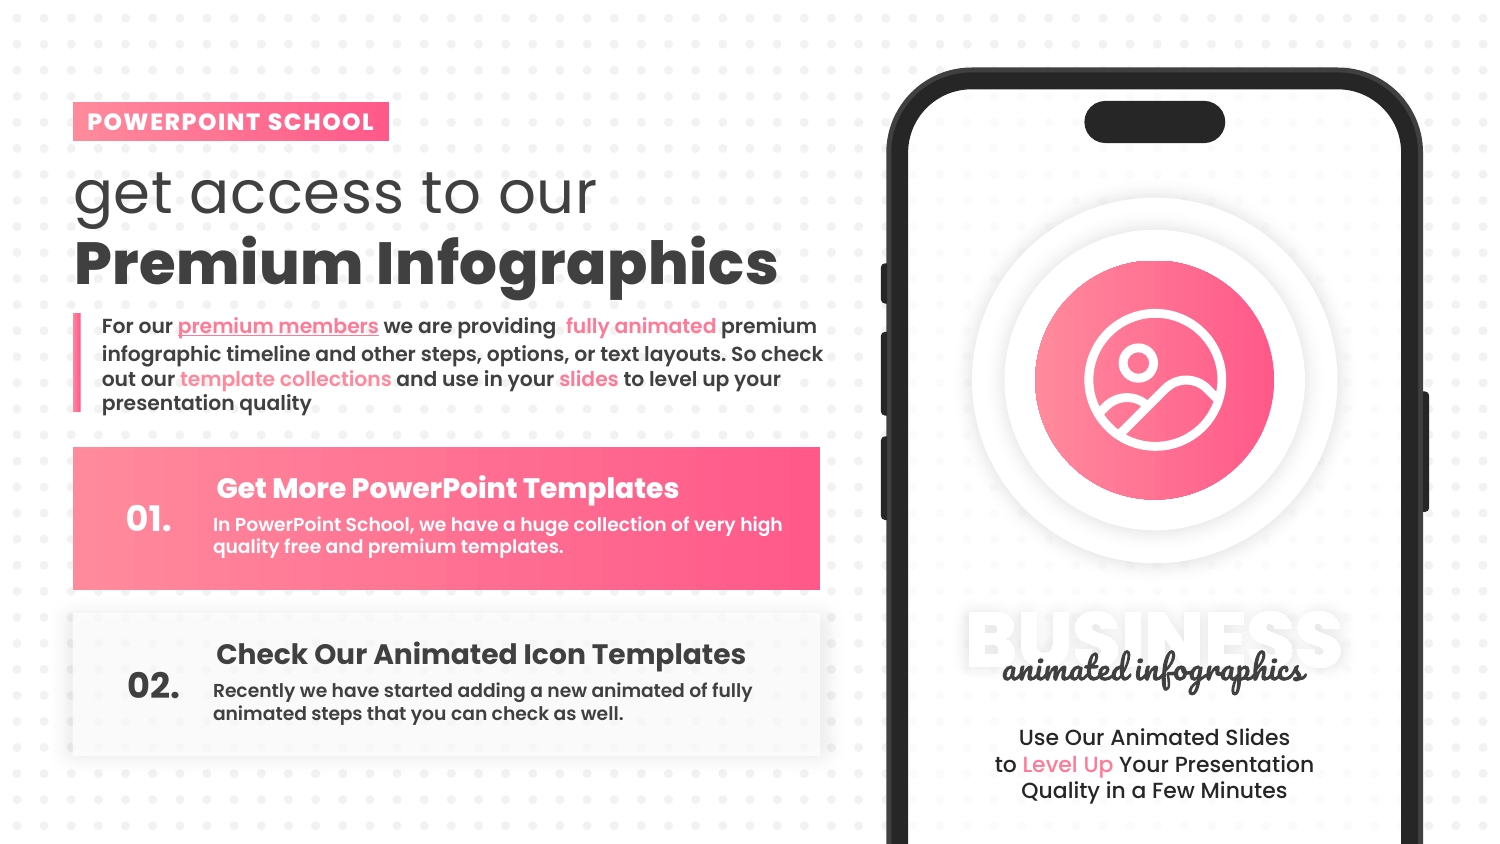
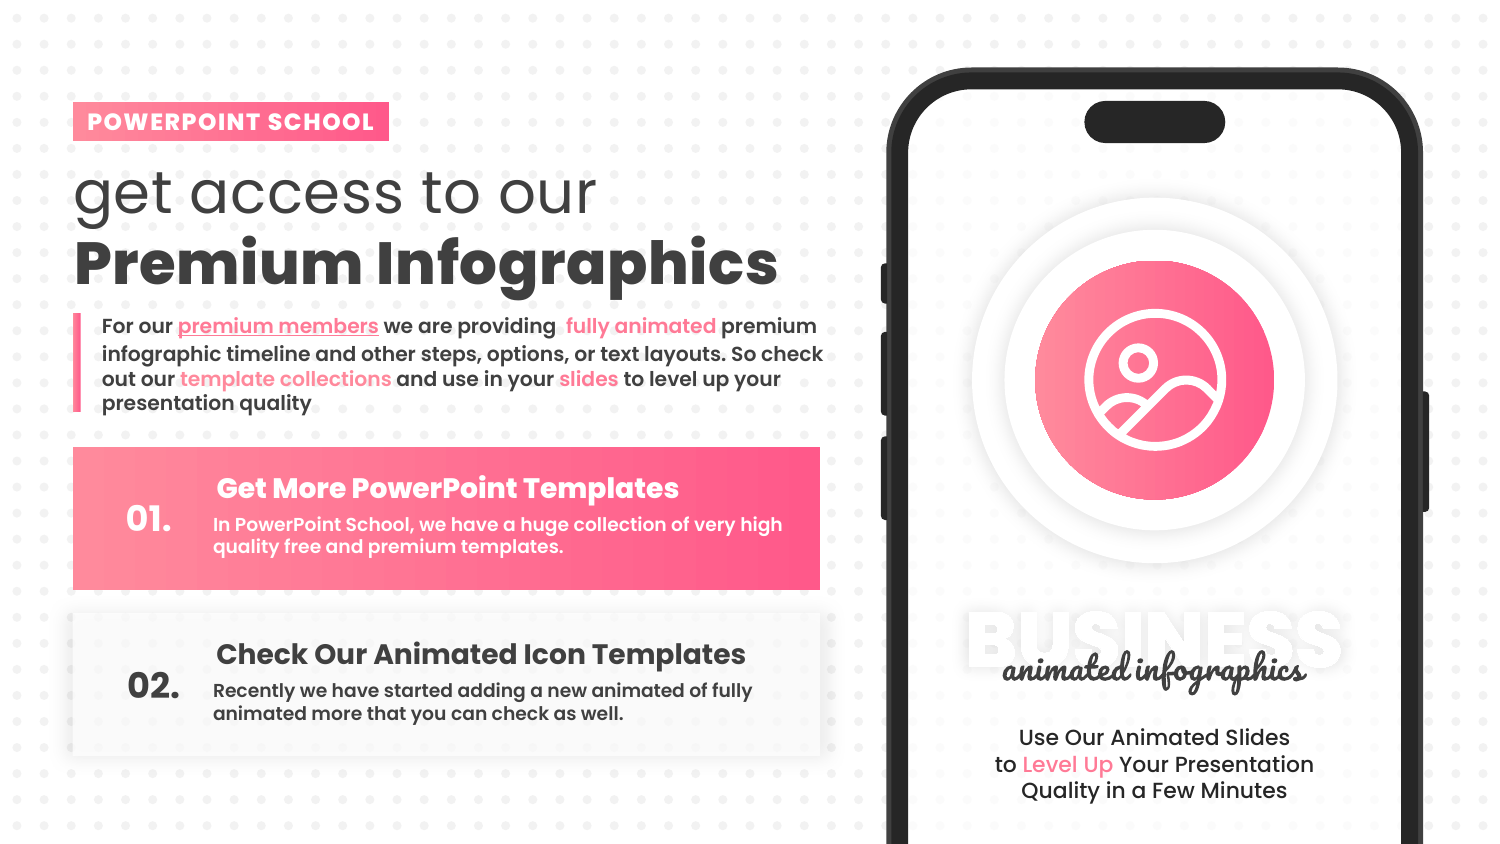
animated steps: steps -> more (337, 714)
